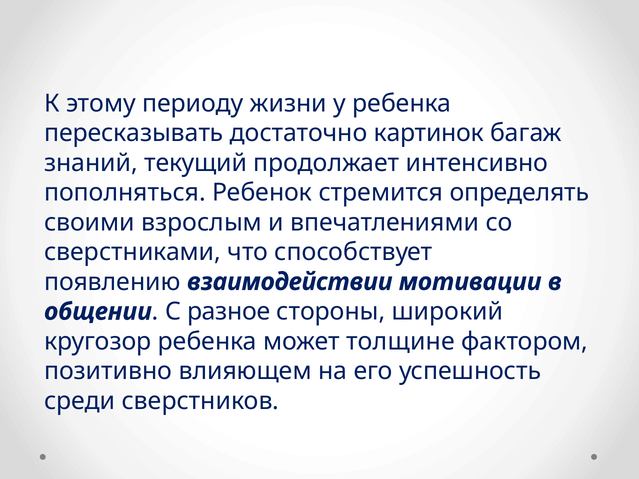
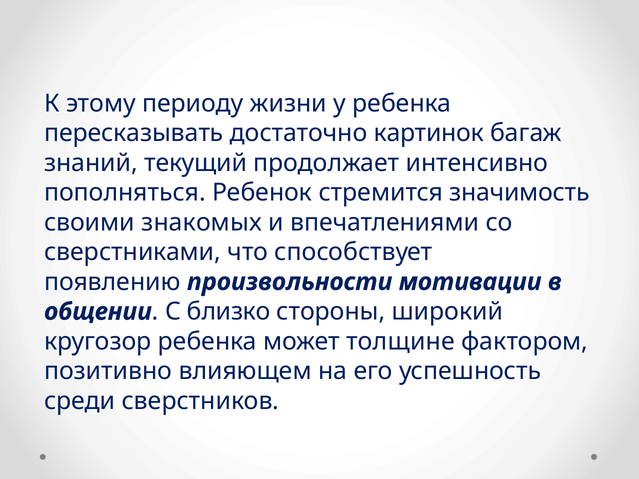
определять: определять -> значимость (520, 193)
взрослым: взрослым -> знакомых (202, 222)
взаимодействии: взаимодействии -> произвольности (290, 282)
разное: разное -> близко (229, 312)
